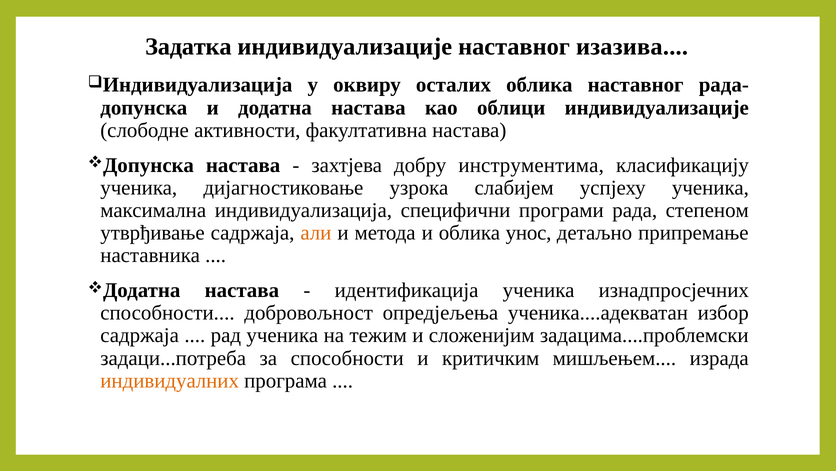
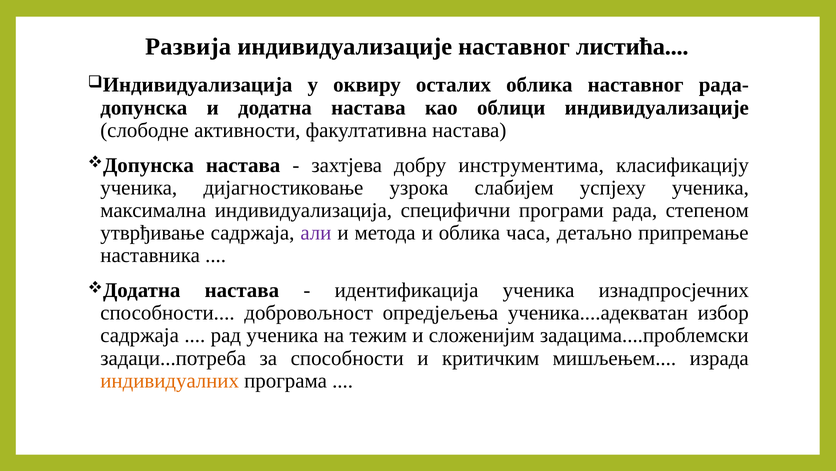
Задатка: Задатка -> Развија (188, 47)
изазива: изазива -> листића (632, 47)
али colour: orange -> purple (316, 233)
унос: унос -> часа (528, 233)
